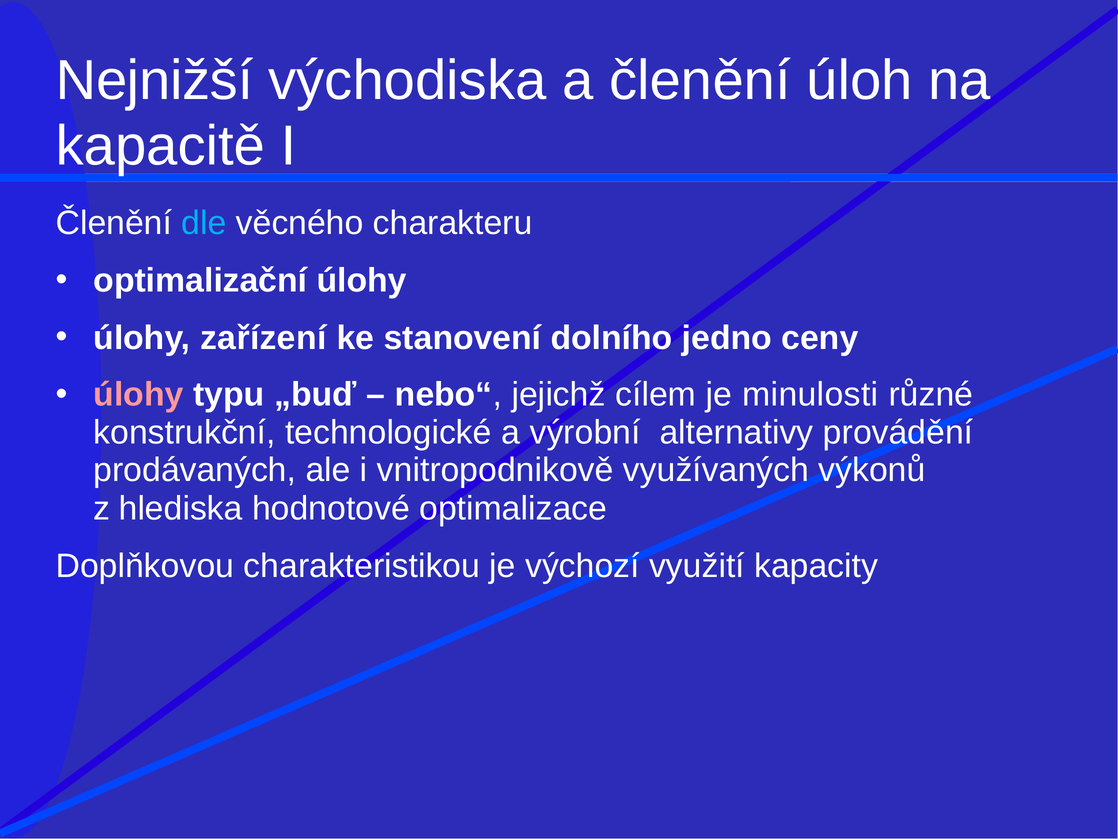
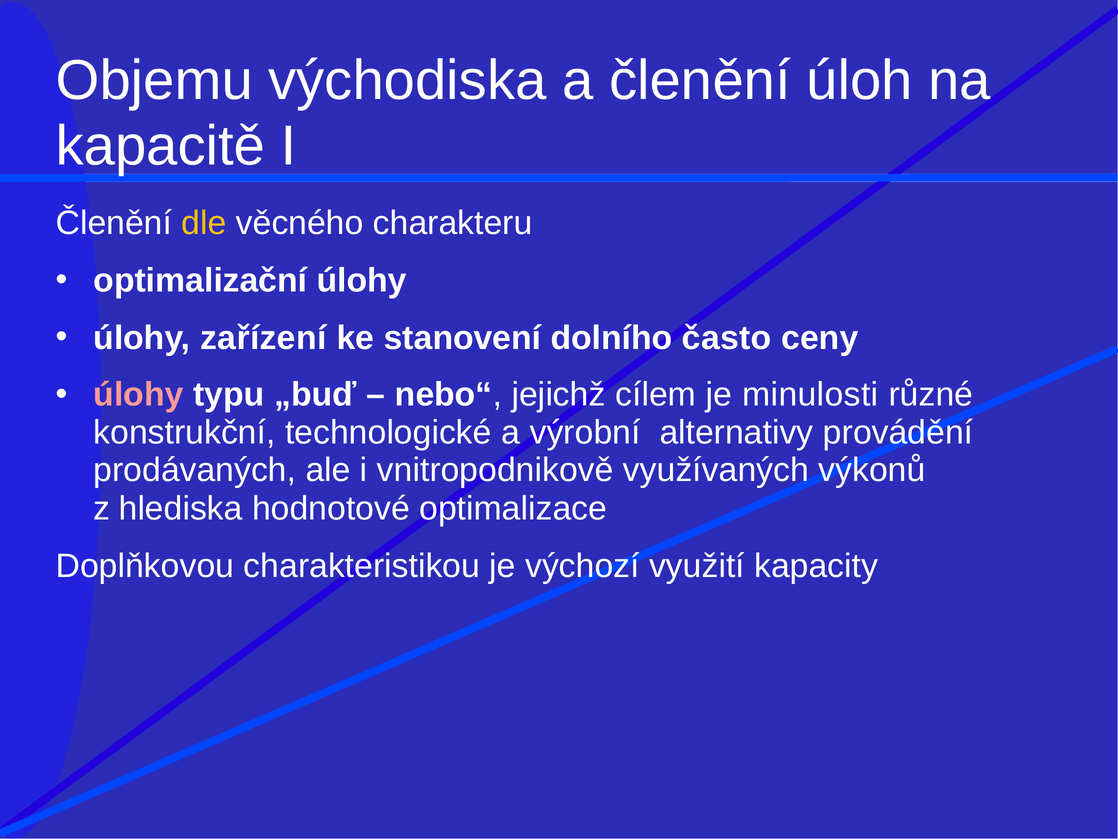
Nejnižší: Nejnižší -> Objemu (154, 81)
dle colour: light blue -> yellow (204, 223)
jedno: jedno -> často (727, 338)
